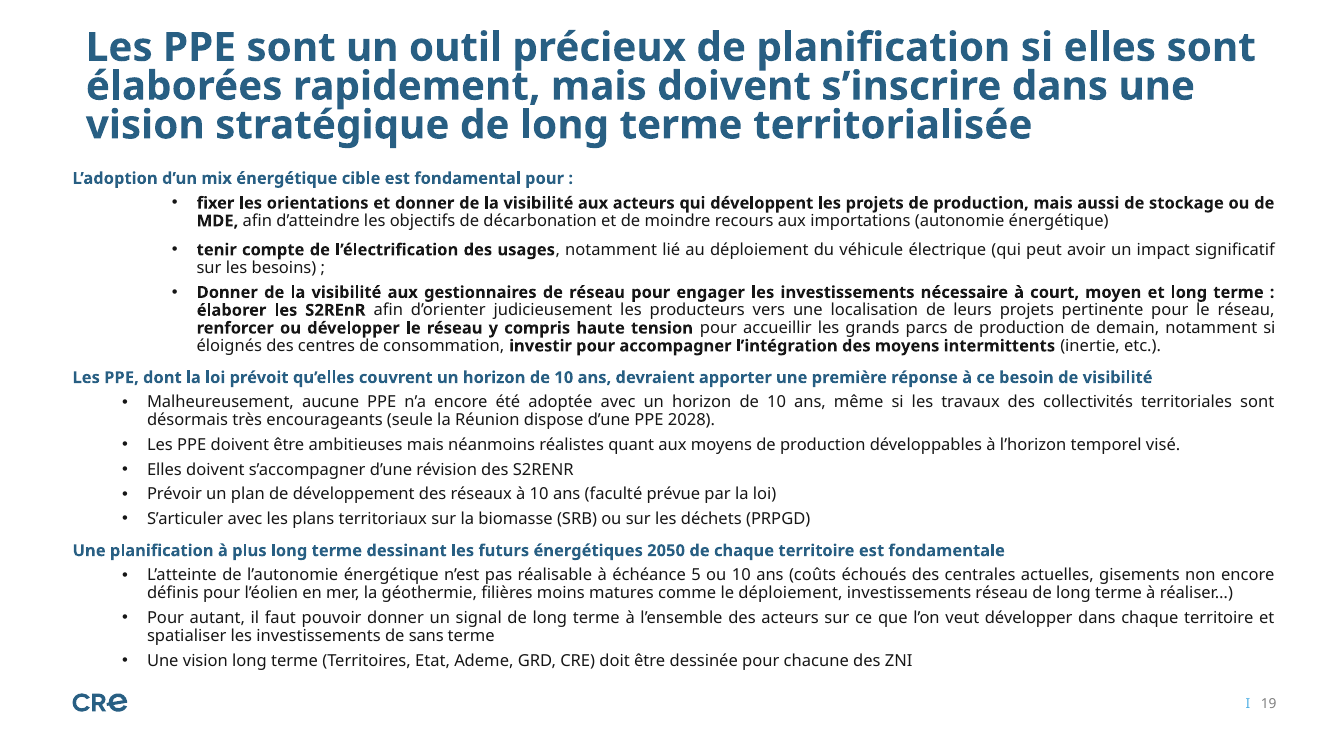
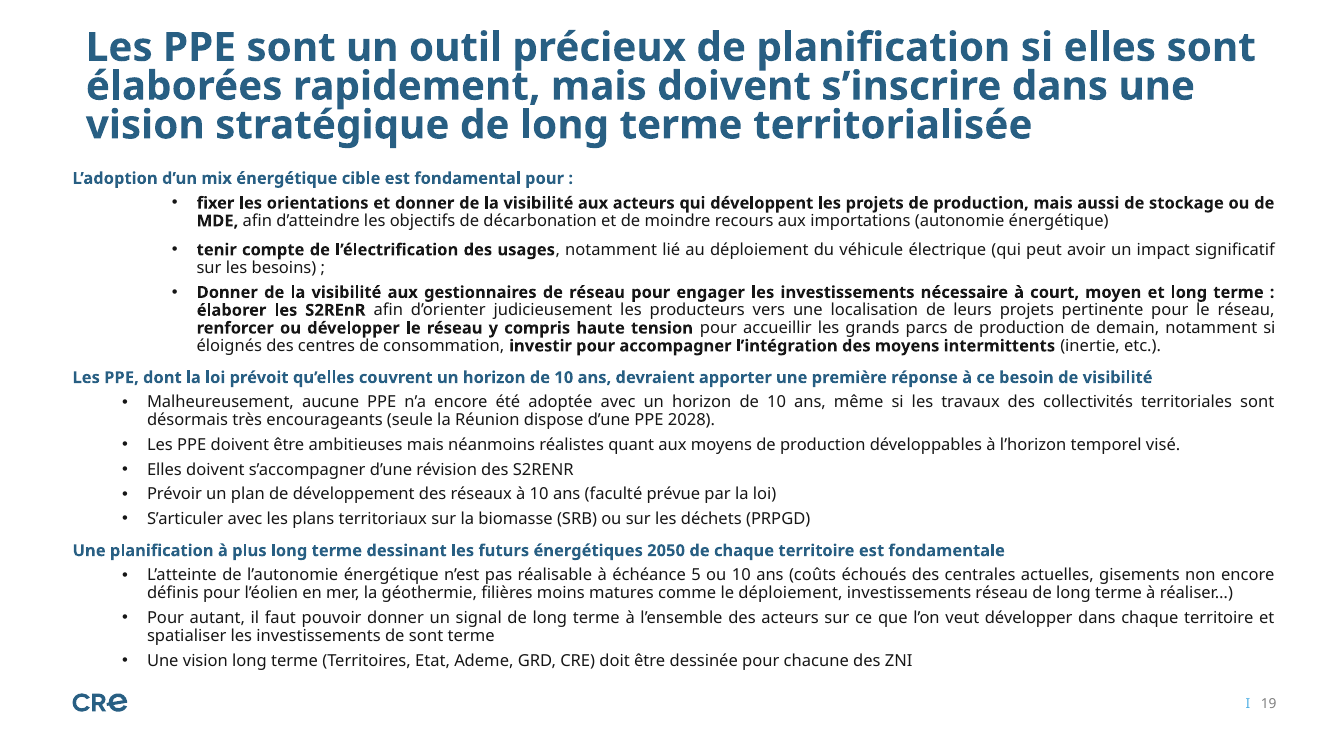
de sans: sans -> sont (426, 636)
